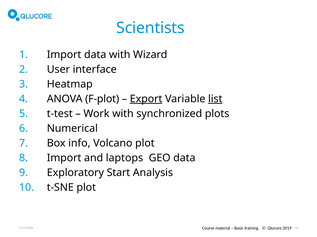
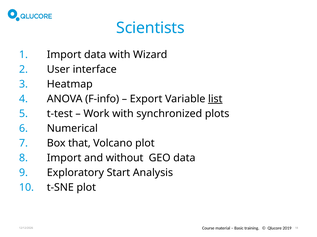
F-plot: F-plot -> F-info (102, 99)
Export underline: present -> none (146, 99)
info: info -> that (79, 144)
laptops: laptops -> without (125, 158)
